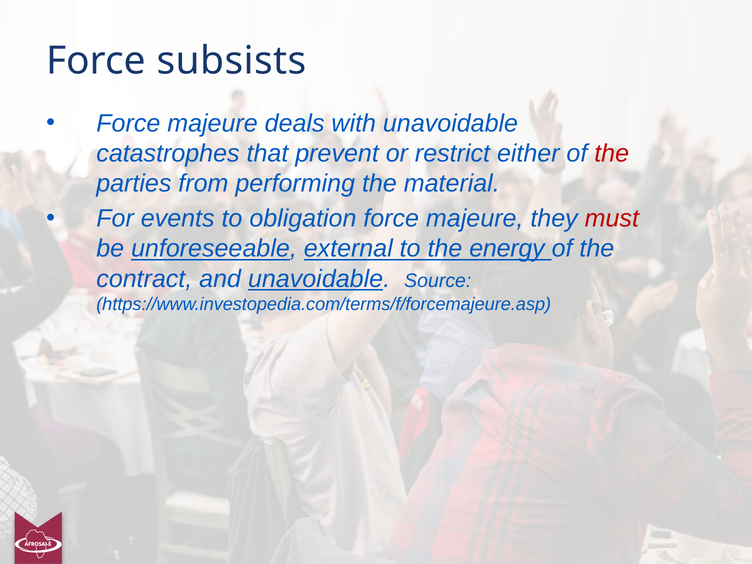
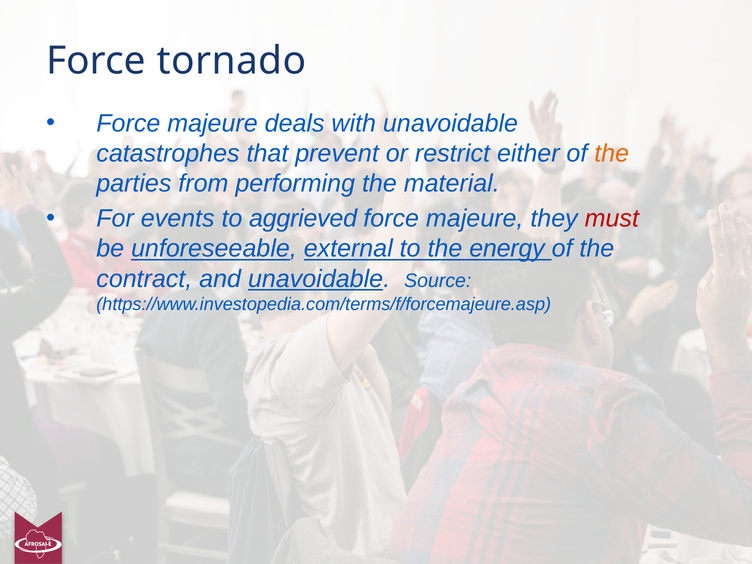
subsists: subsists -> tornado (231, 61)
the colour: red -> orange (612, 153)
obligation: obligation -> aggrieved (303, 219)
